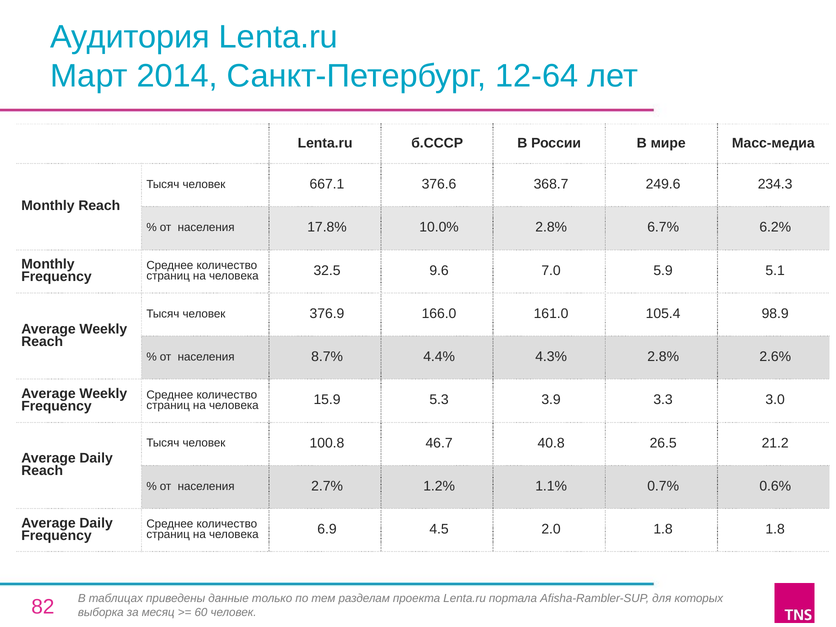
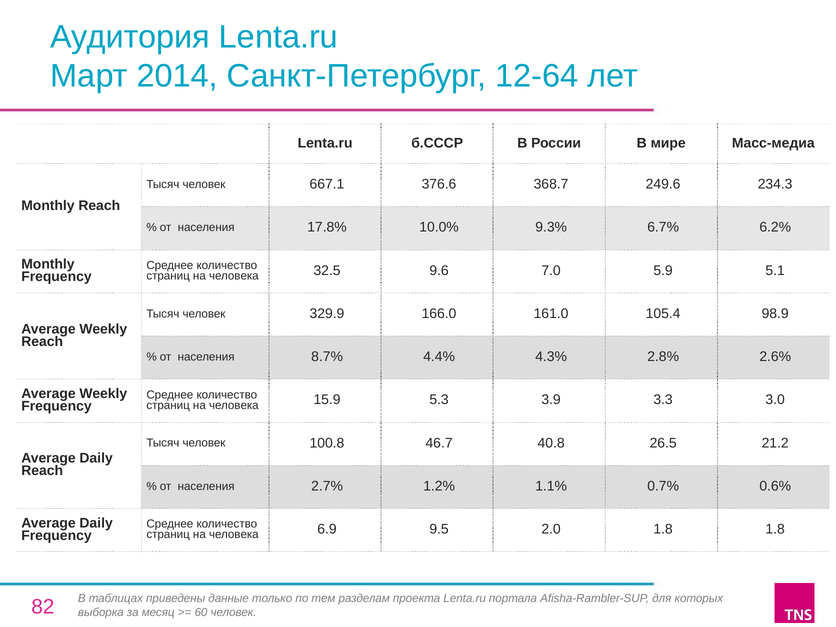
10.0% 2.8%: 2.8% -> 9.3% (551, 227)
376.9: 376.9 -> 329.9 (327, 314)
4.5: 4.5 -> 9.5 (439, 529)
